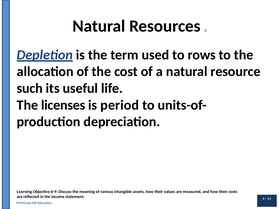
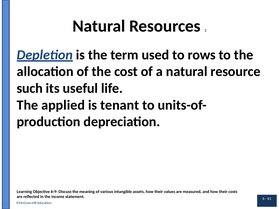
licenses: licenses -> applied (63, 105)
period: period -> tenant (120, 105)
